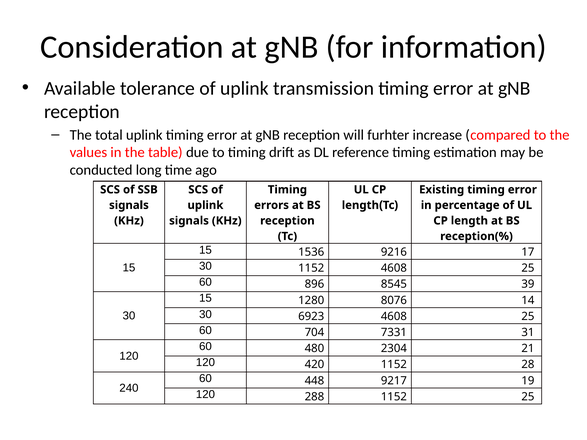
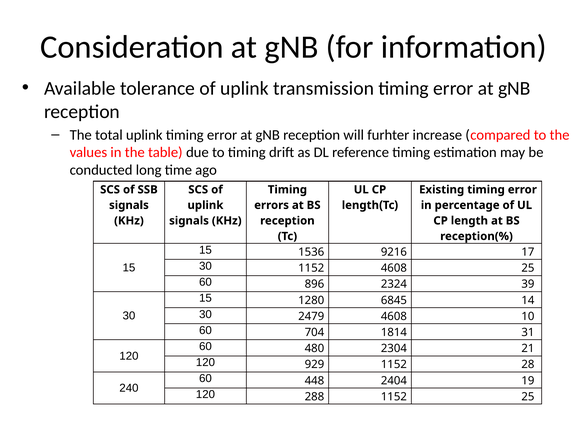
8545: 8545 -> 2324 (394, 284)
8076: 8076 -> 6845 (394, 300)
6923: 6923 -> 2479 (311, 317)
25: 25 -> 10 (528, 317)
7331: 7331 -> 1814 (394, 333)
420: 420 -> 929 (314, 365)
9217: 9217 -> 2404 (394, 381)
